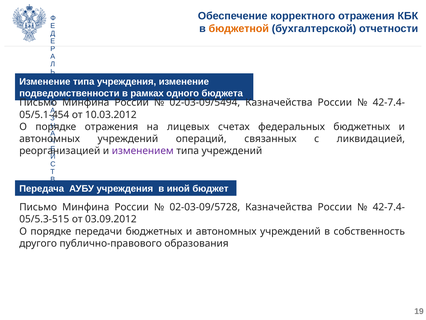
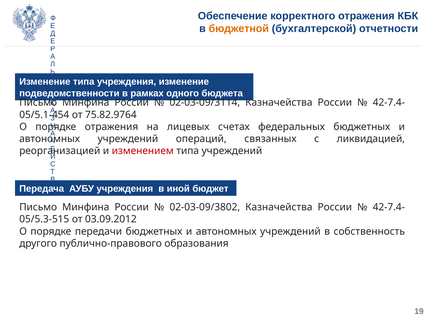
02-03-09/5494: 02-03-09/5494 -> 02-03-09/3114 (205, 102)
10.03.2012: 10.03.2012 -> 75.82.9764 (111, 115)
изменением colour: purple -> red (143, 151)
02-03-09/5728: 02-03-09/5728 -> 02-03-09/3802 (205, 207)
